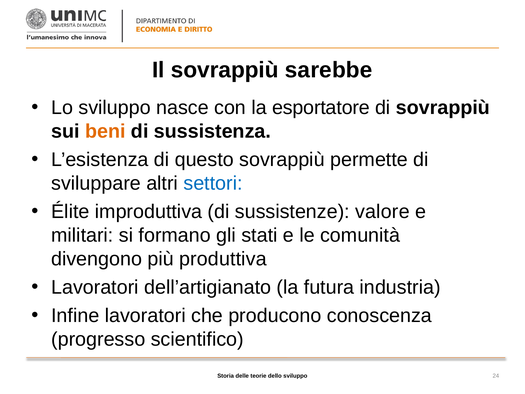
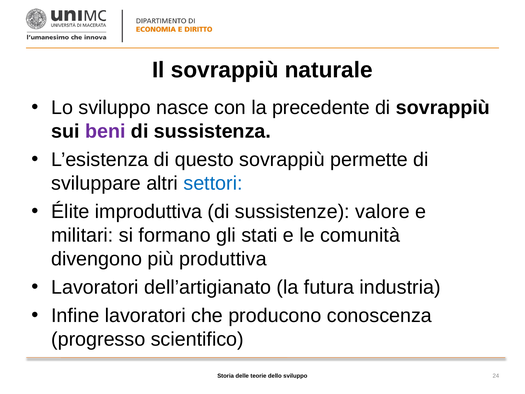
sarebbe: sarebbe -> naturale (329, 70)
esportatore: esportatore -> precedente (321, 108)
beni colour: orange -> purple (105, 131)
